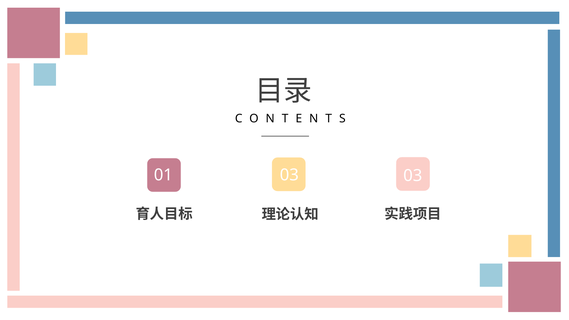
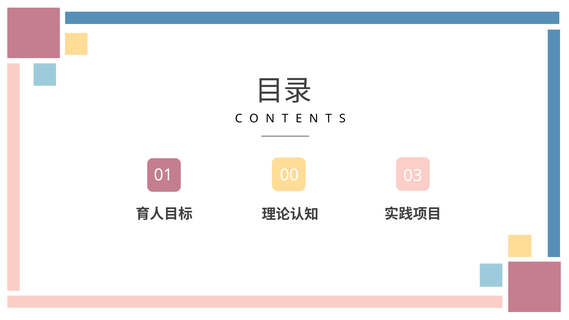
01 03: 03 -> 00 (289, 175)
